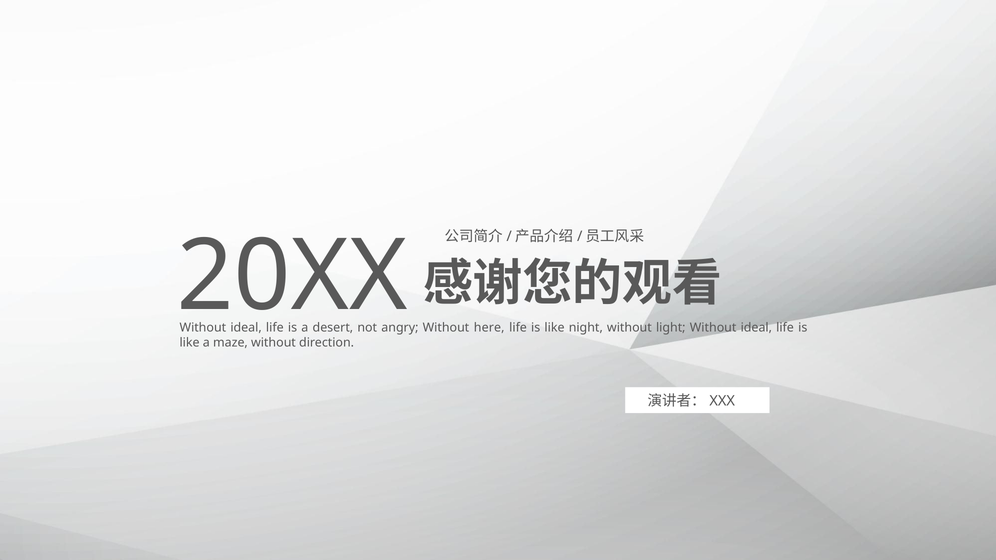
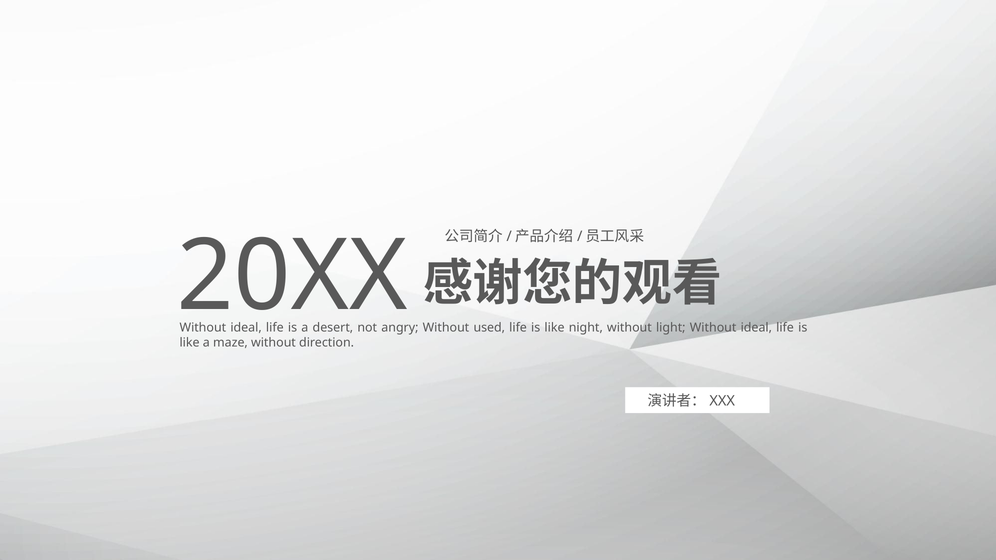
here: here -> used (489, 328)
